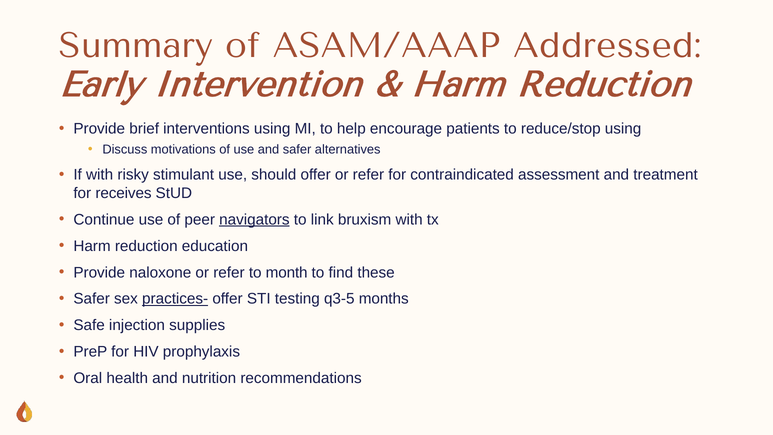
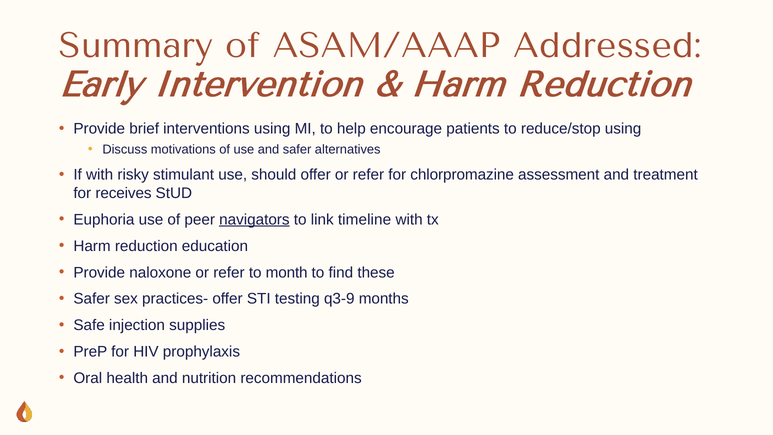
contraindicated: contraindicated -> chlorpromazine (462, 175)
Continue: Continue -> Euphoria (104, 220)
bruxism: bruxism -> timeline (365, 220)
practices- underline: present -> none (175, 299)
q3-5: q3-5 -> q3-9 (339, 299)
